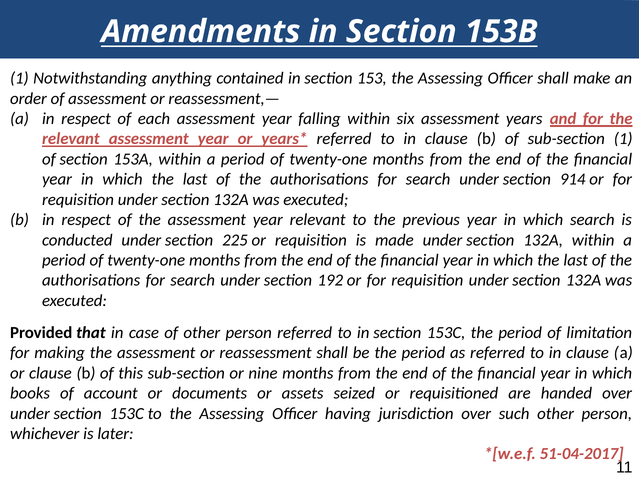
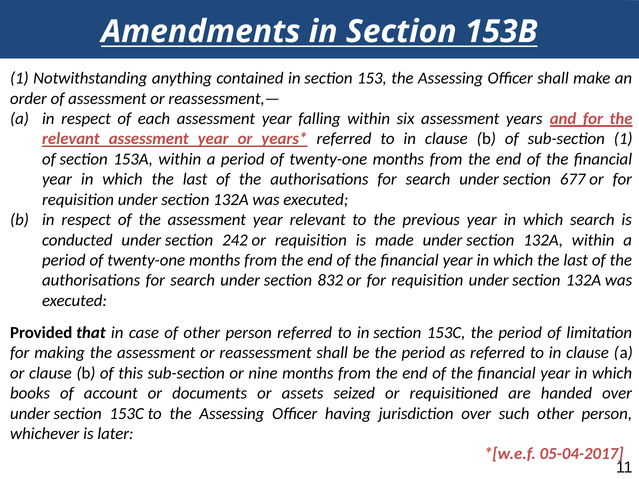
914: 914 -> 677 (573, 179)
225: 225 -> 242 (235, 240)
192: 192 -> 832 (330, 281)
51-04-2017: 51-04-2017 -> 05-04-2017 (582, 454)
